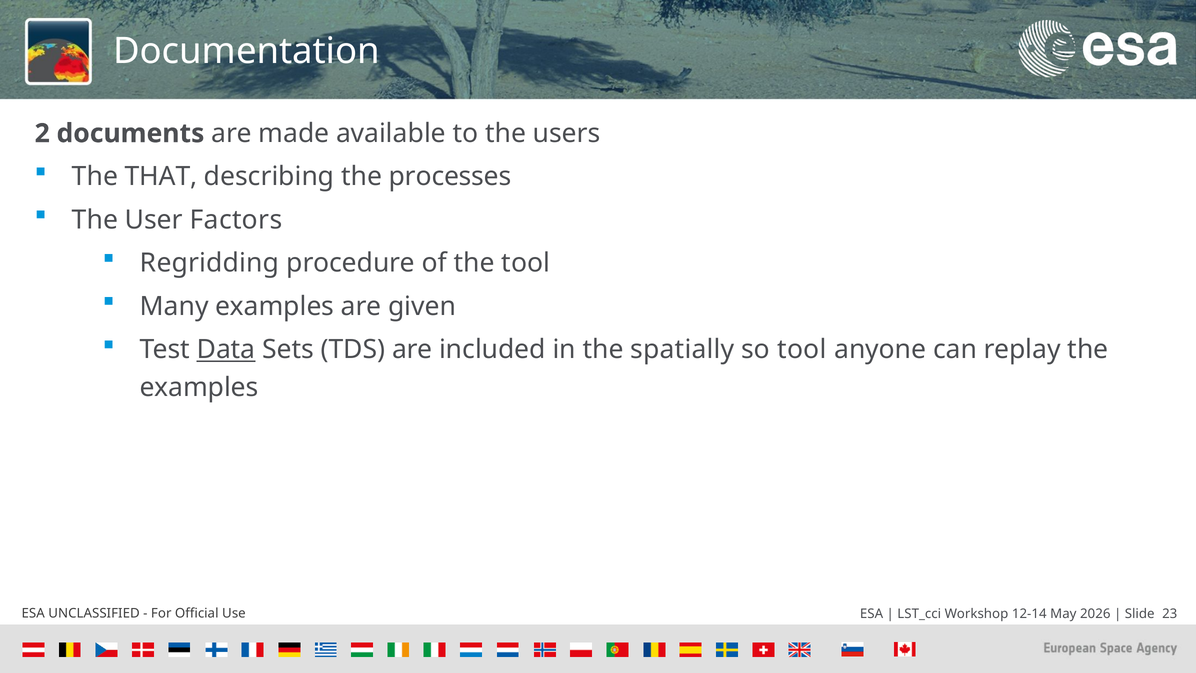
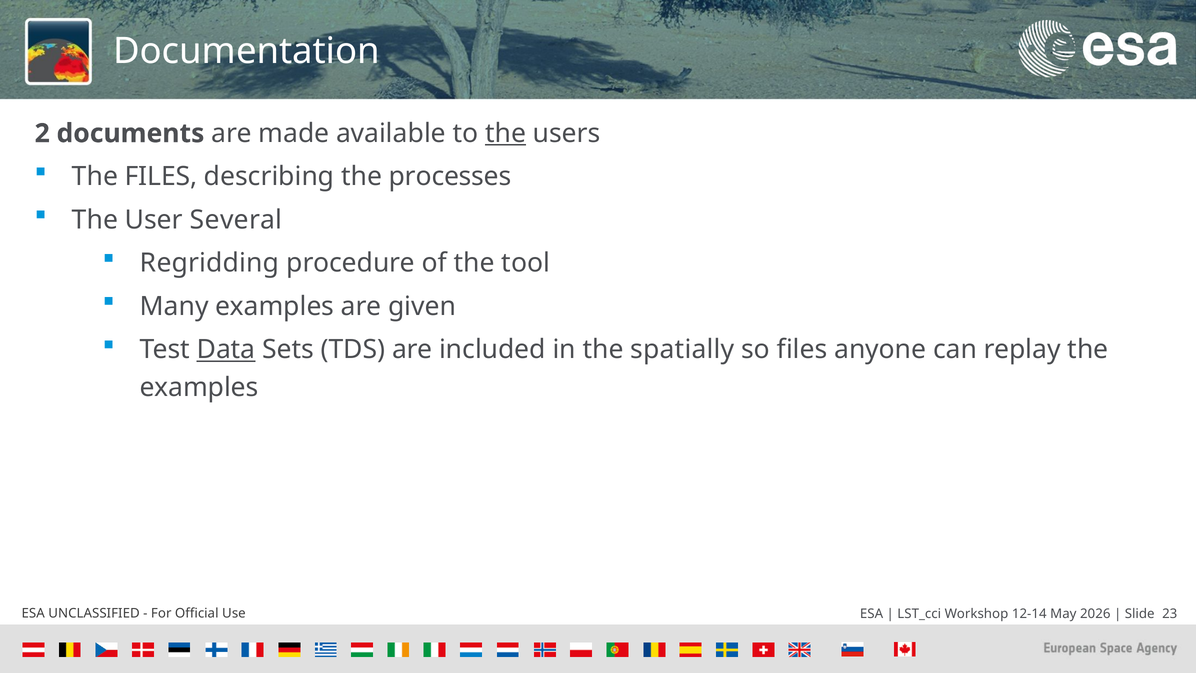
the underline: none -> present (506, 133)
The THAT: THAT -> FILES (161, 177)
Factors: Factors -> Several (236, 220)
so tool: tool -> files (802, 350)
